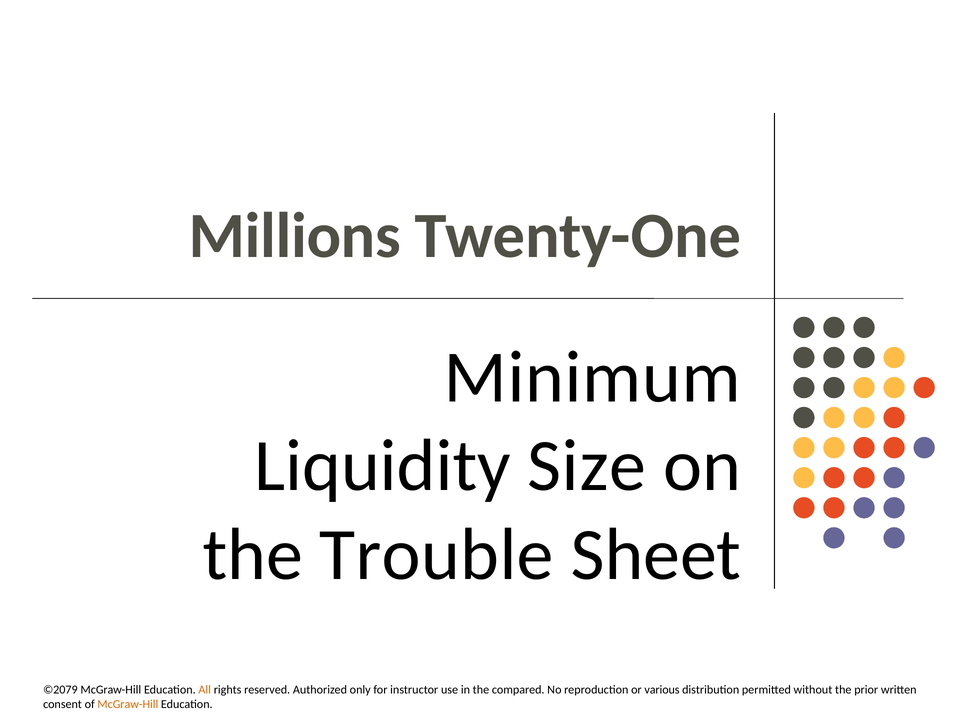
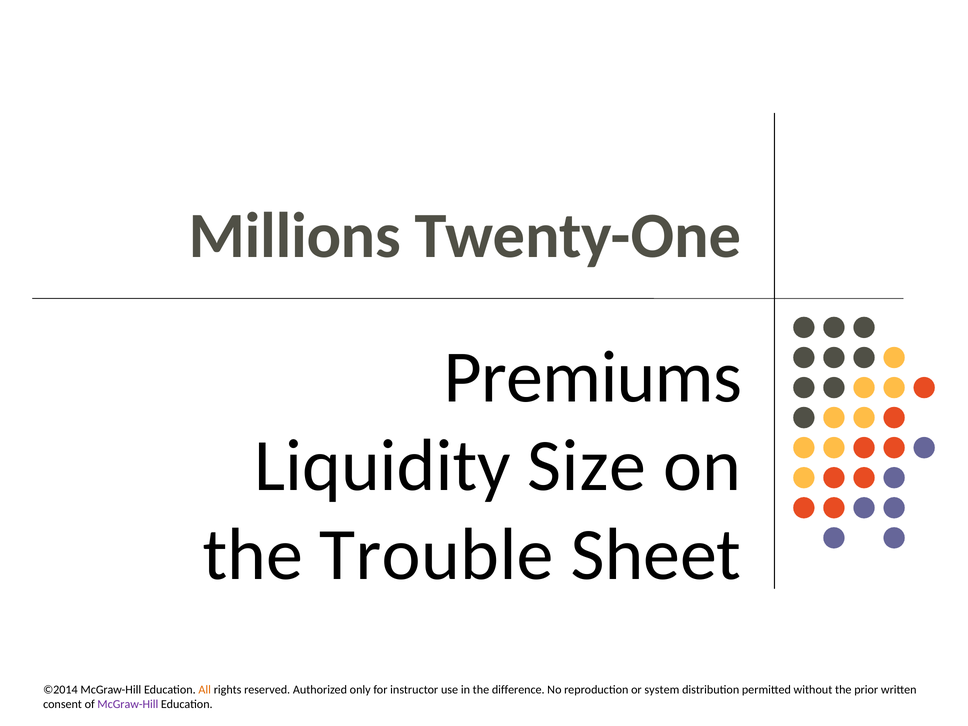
Minimum: Minimum -> Premiums (593, 377)
©2079: ©2079 -> ©2014 (60, 690)
compared: compared -> difference (518, 690)
various: various -> system (662, 690)
McGraw-Hill colour: orange -> purple (128, 704)
